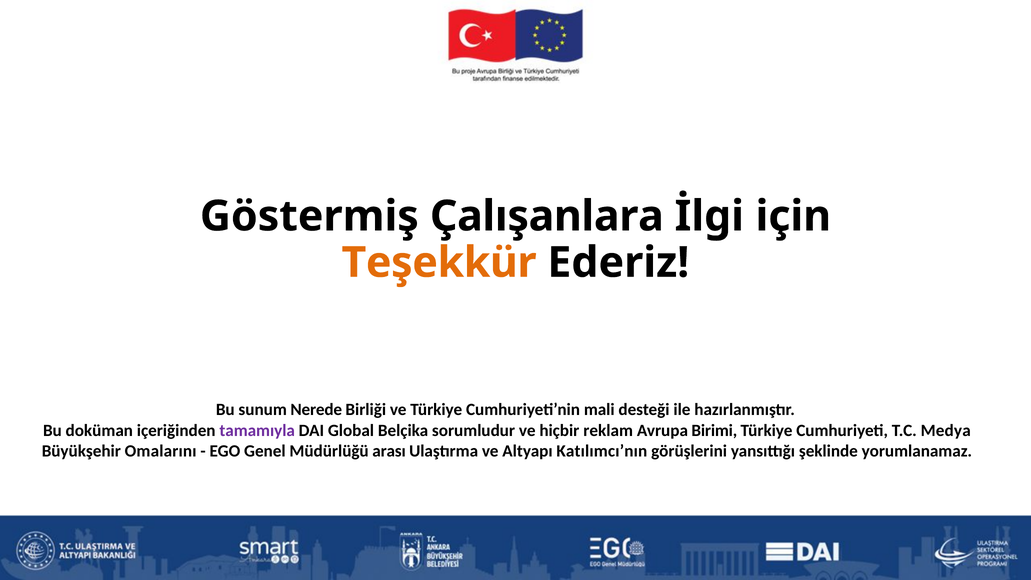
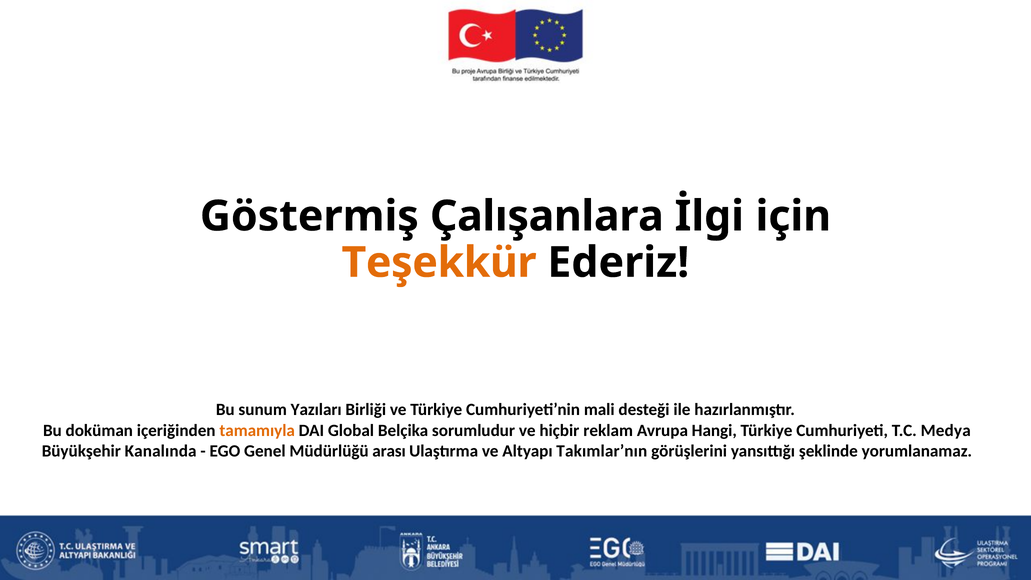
Nerede: Nerede -> Yazıları (316, 410)
tamamıyla colour: purple -> orange (257, 430)
Birimi: Birimi -> Hangi (714, 430)
Omalarını: Omalarını -> Kanalında (161, 451)
Katılımcı’nın: Katılımcı’nın -> Takımlar’nın (602, 451)
